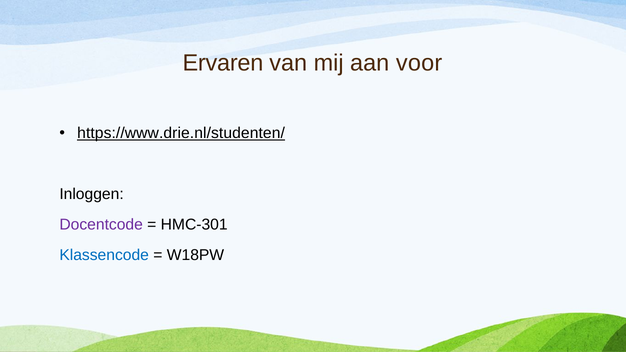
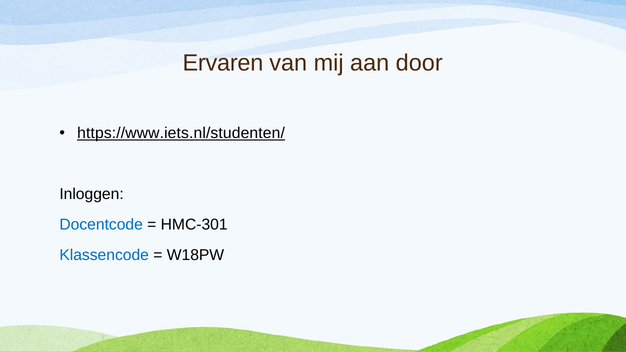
voor: voor -> door (419, 63)
https://www.drie.nl/studenten/: https://www.drie.nl/studenten/ -> https://www.iets.nl/studenten/ (181, 133)
Docentcode colour: purple -> blue (101, 225)
